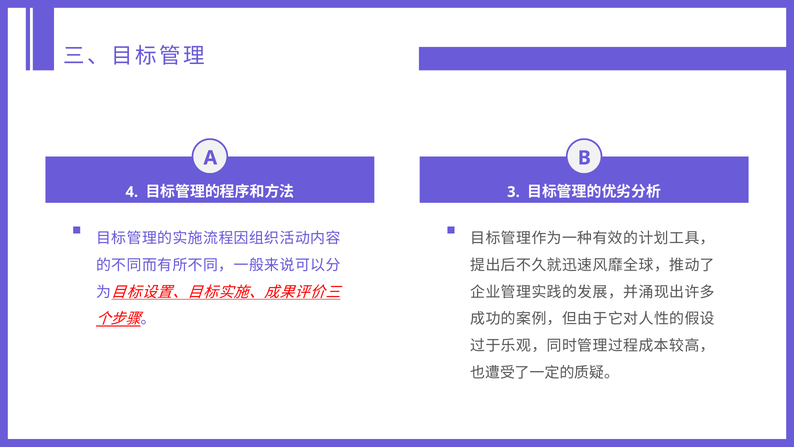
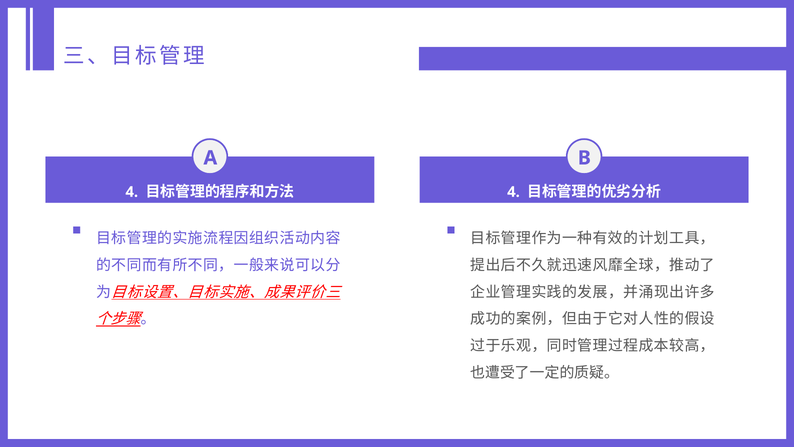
3: 3 -> 4 (513, 192)
